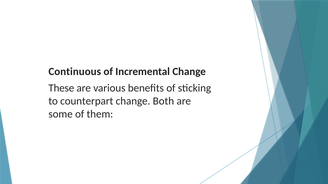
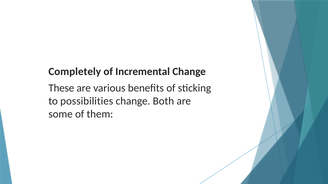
Continuous: Continuous -> Completely (75, 72)
counterpart: counterpart -> possibilities (87, 101)
